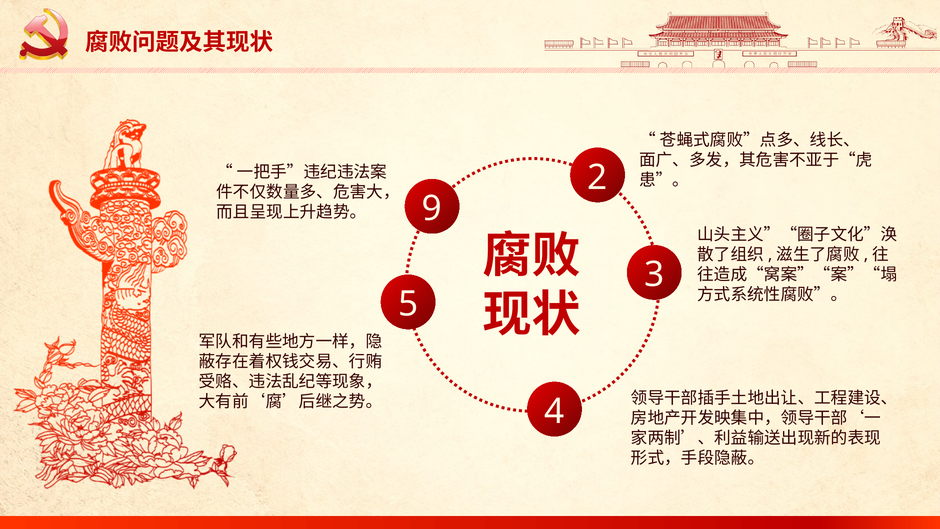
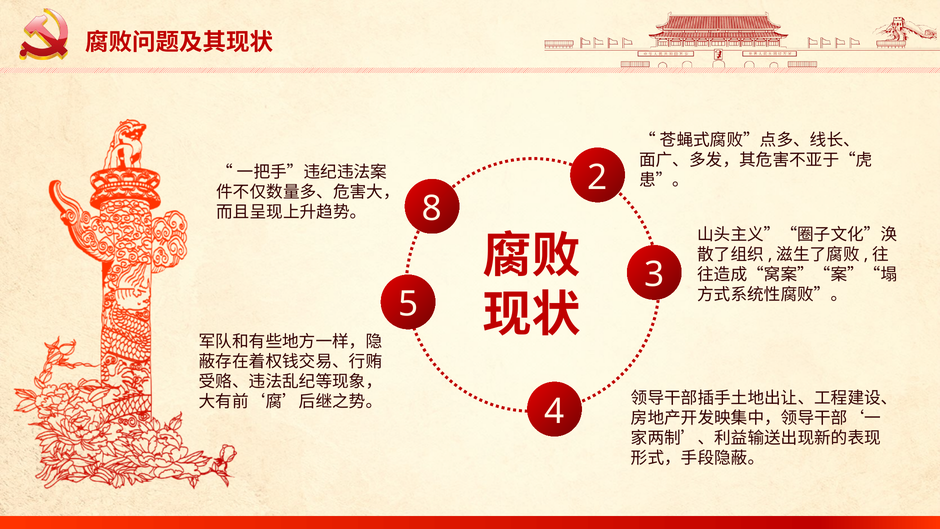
9: 9 -> 8 (432, 209)
